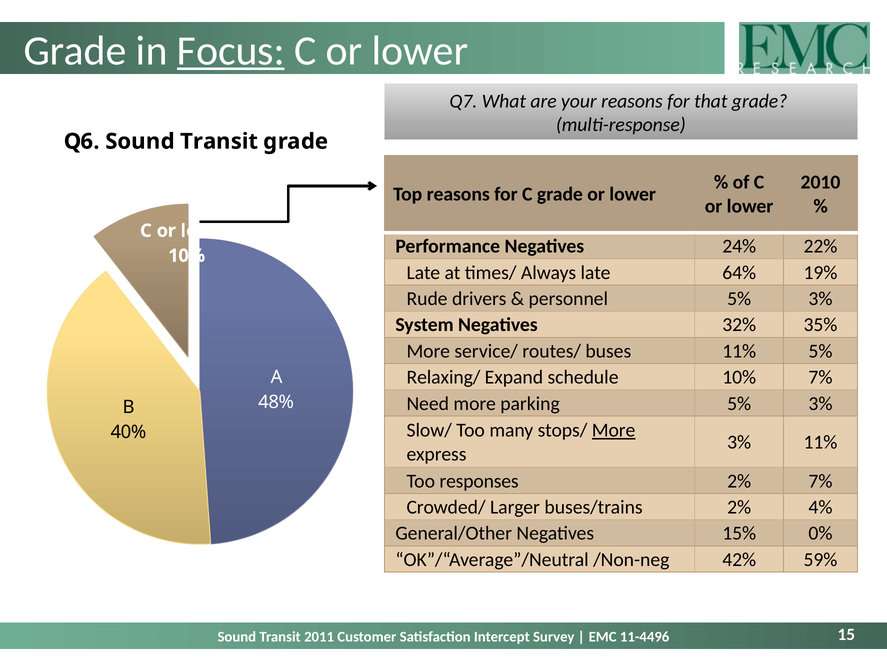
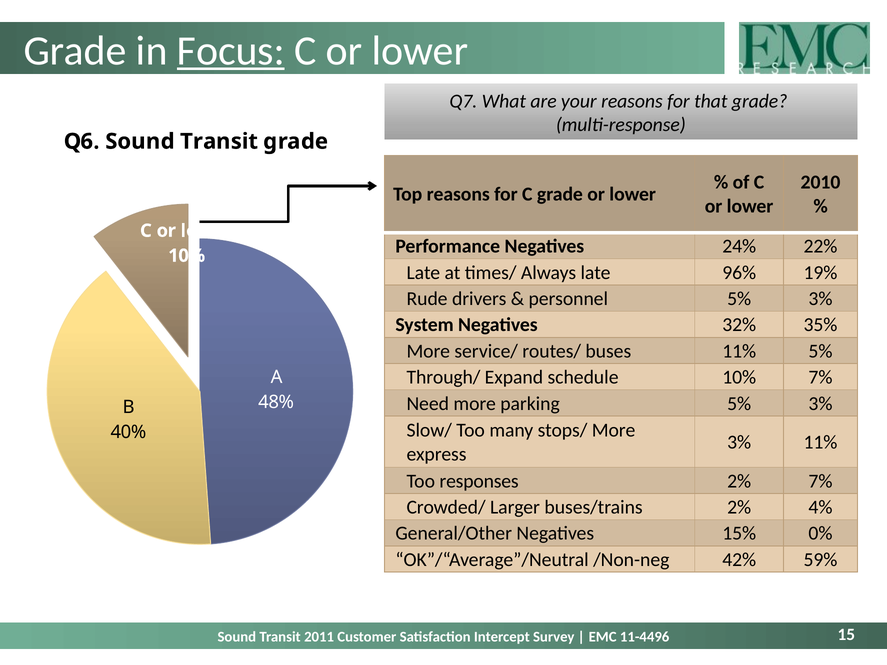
64%: 64% -> 96% (739, 273)
Relaxing/: Relaxing/ -> Through/ (443, 377)
More underline: present -> none (614, 430)
